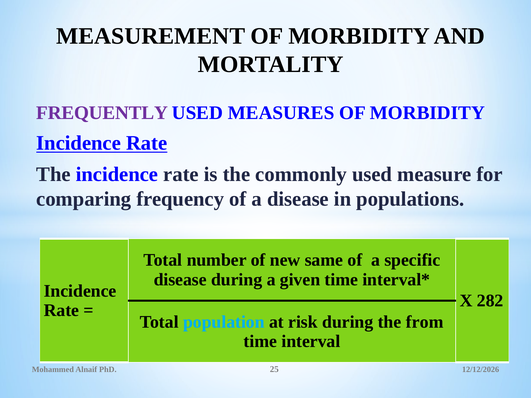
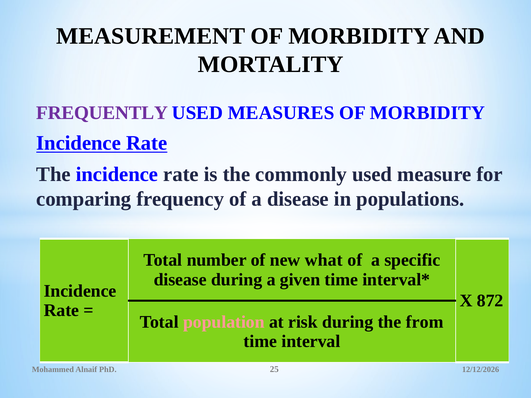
same: same -> what (324, 260)
282: 282 -> 872 (490, 301)
population colour: light blue -> pink (224, 322)
